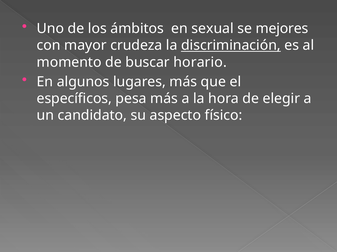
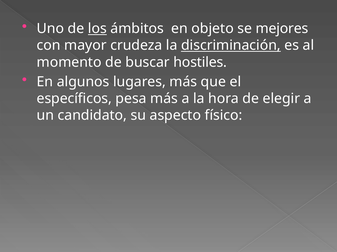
los underline: none -> present (97, 29)
sexual: sexual -> objeto (213, 29)
horario: horario -> hostiles (200, 62)
